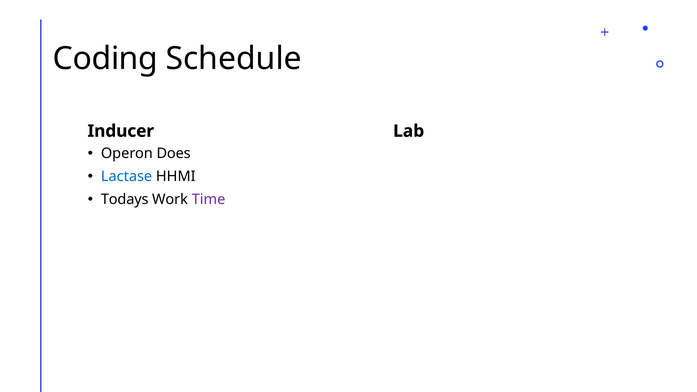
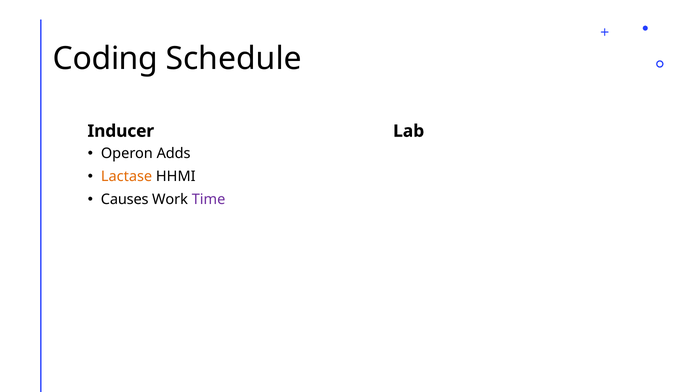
Does: Does -> Adds (174, 154)
Lactase colour: blue -> orange (127, 177)
Todays: Todays -> Causes (125, 200)
